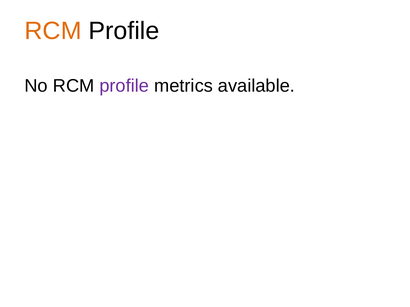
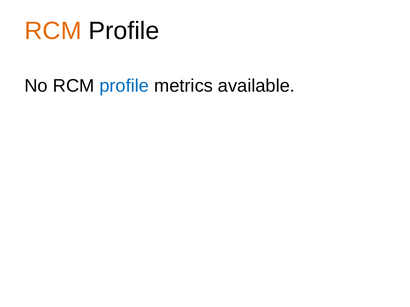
profile colour: purple -> blue (124, 86)
